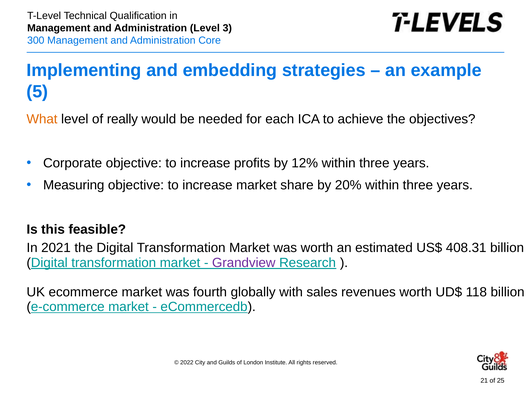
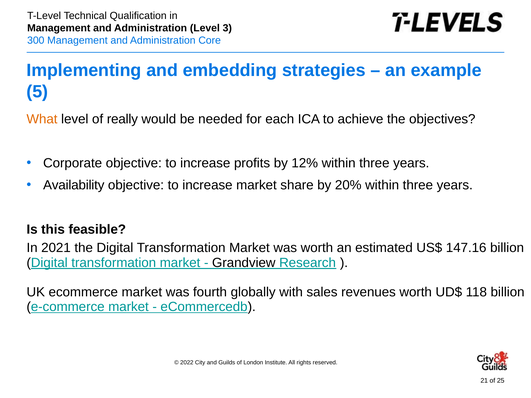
Measuring: Measuring -> Availability (74, 185)
408.31: 408.31 -> 147.16 (466, 248)
Grandview colour: purple -> black (244, 263)
